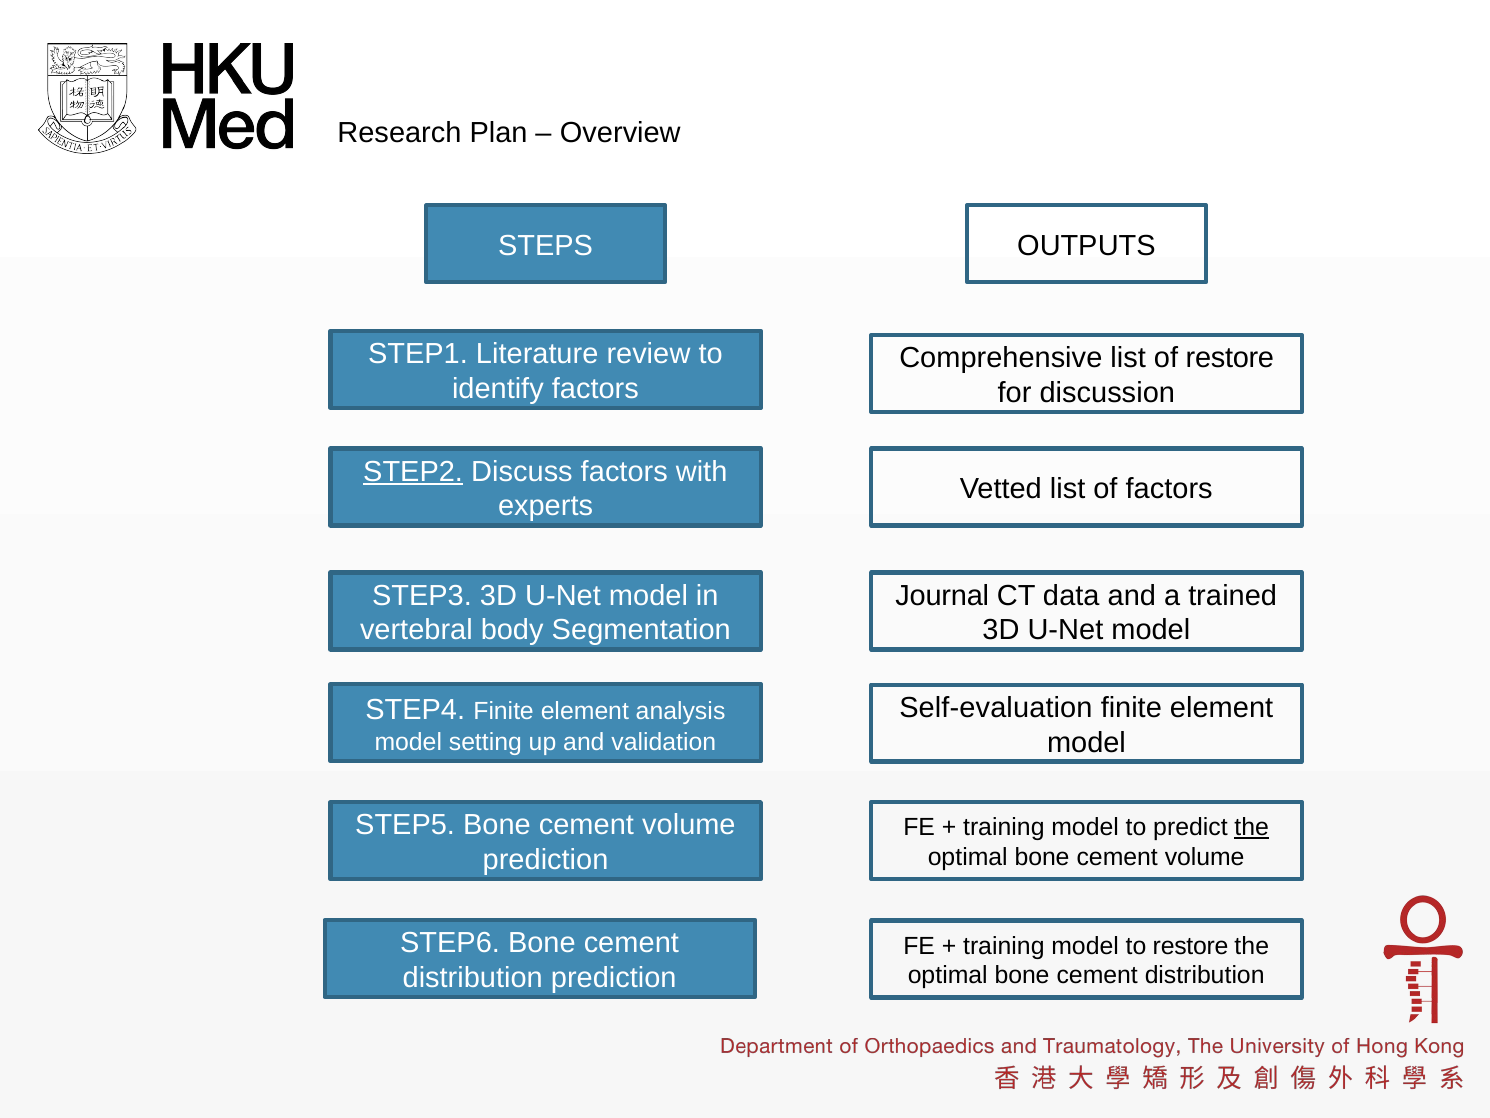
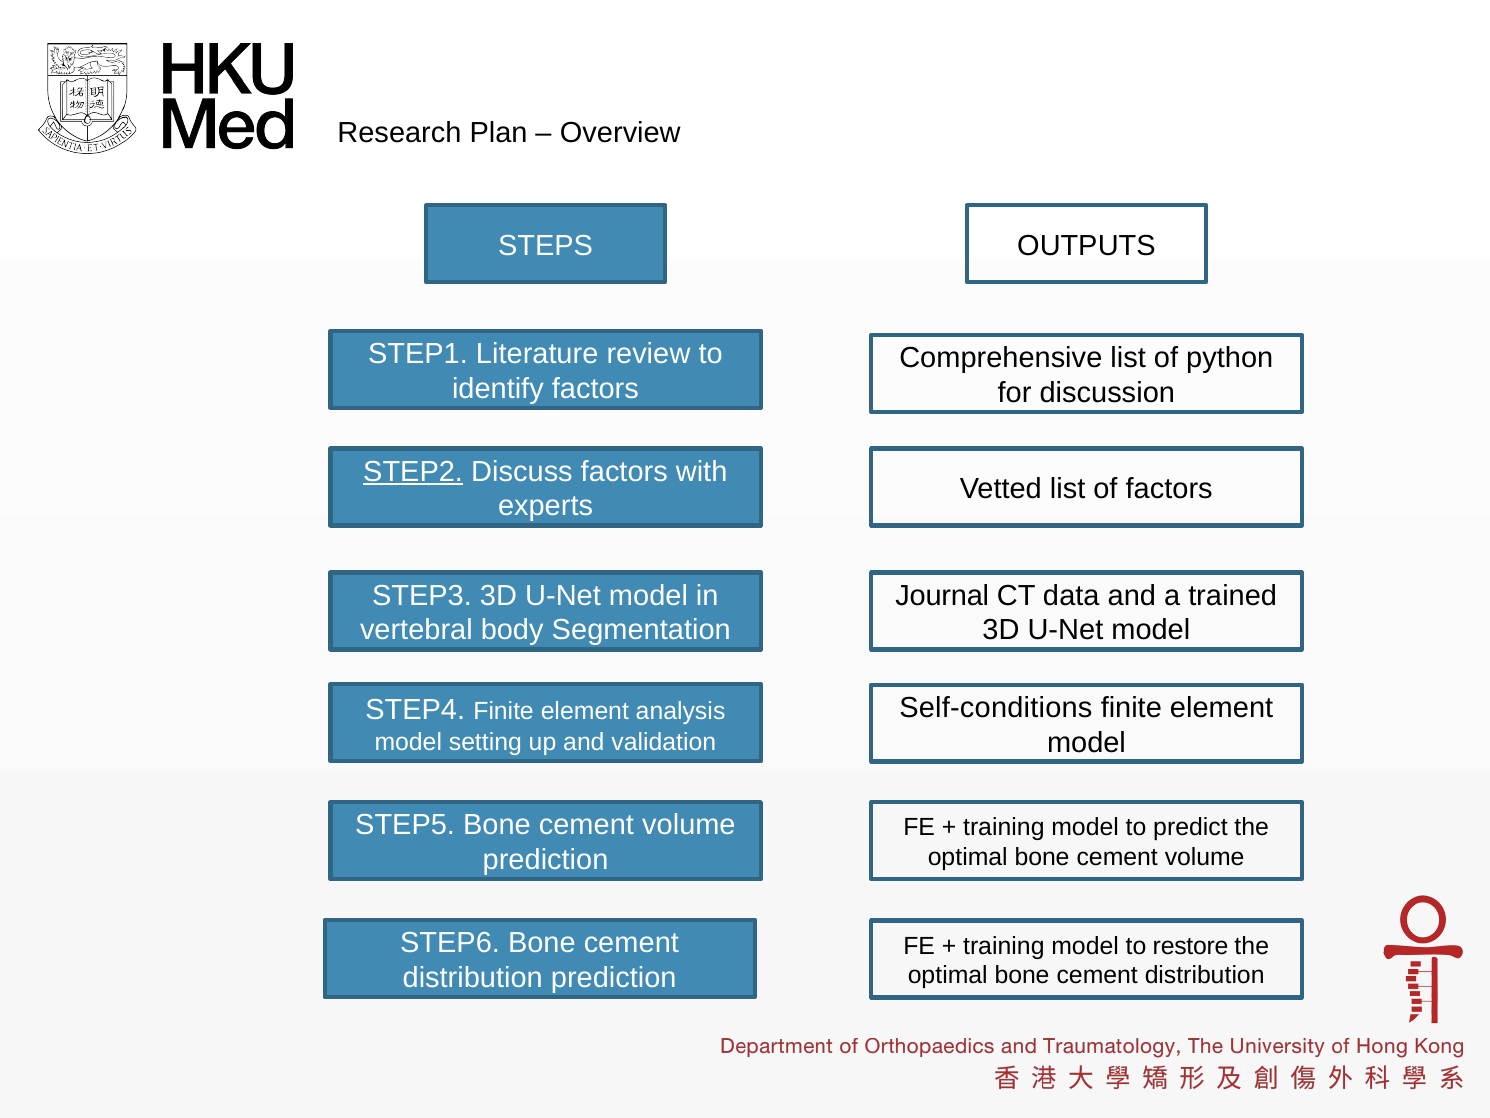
of restore: restore -> python (1230, 358)
Self-evaluation: Self-evaluation -> Self-conditions (996, 707)
the underline: present -> none (1252, 827)
